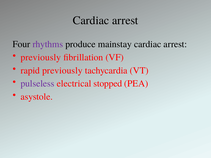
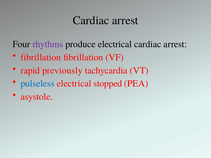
produce mainstay: mainstay -> electrical (115, 44)
previously: previously -> fibrillation (41, 57)
pulseless colour: purple -> blue (38, 84)
